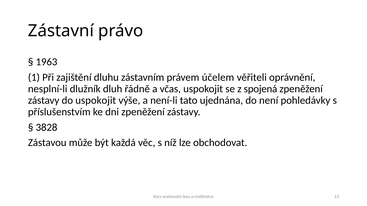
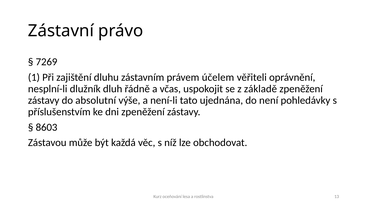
1963: 1963 -> 7269 (47, 62)
spojená: spojená -> základě (260, 89)
do uspokojit: uspokojit -> absolutní (96, 101)
3828: 3828 -> 8603 (47, 128)
